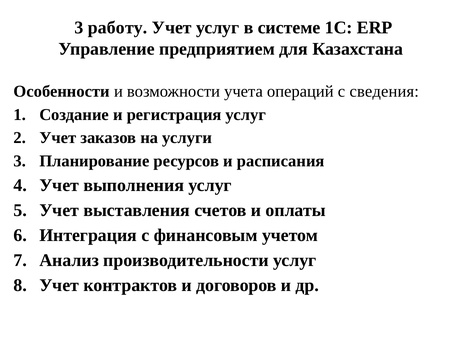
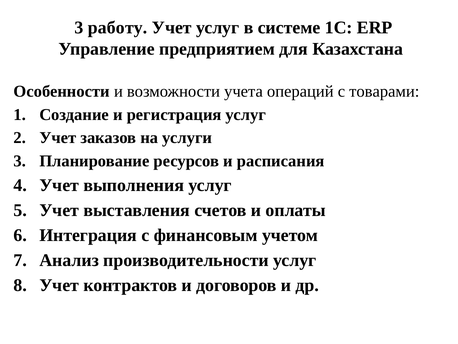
сведения: сведения -> товарами (384, 91)
